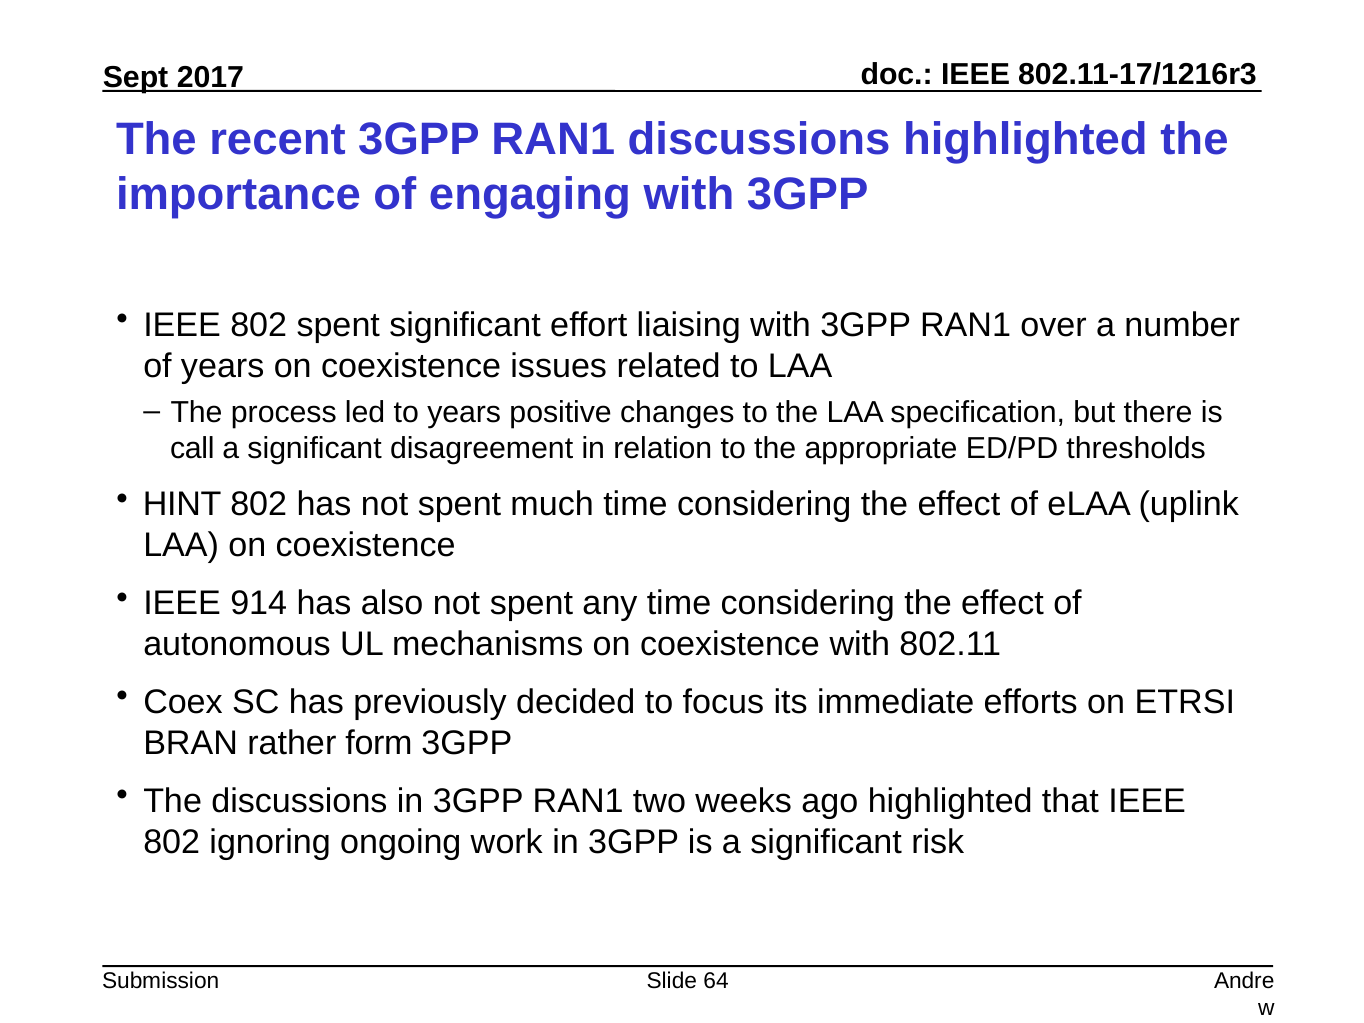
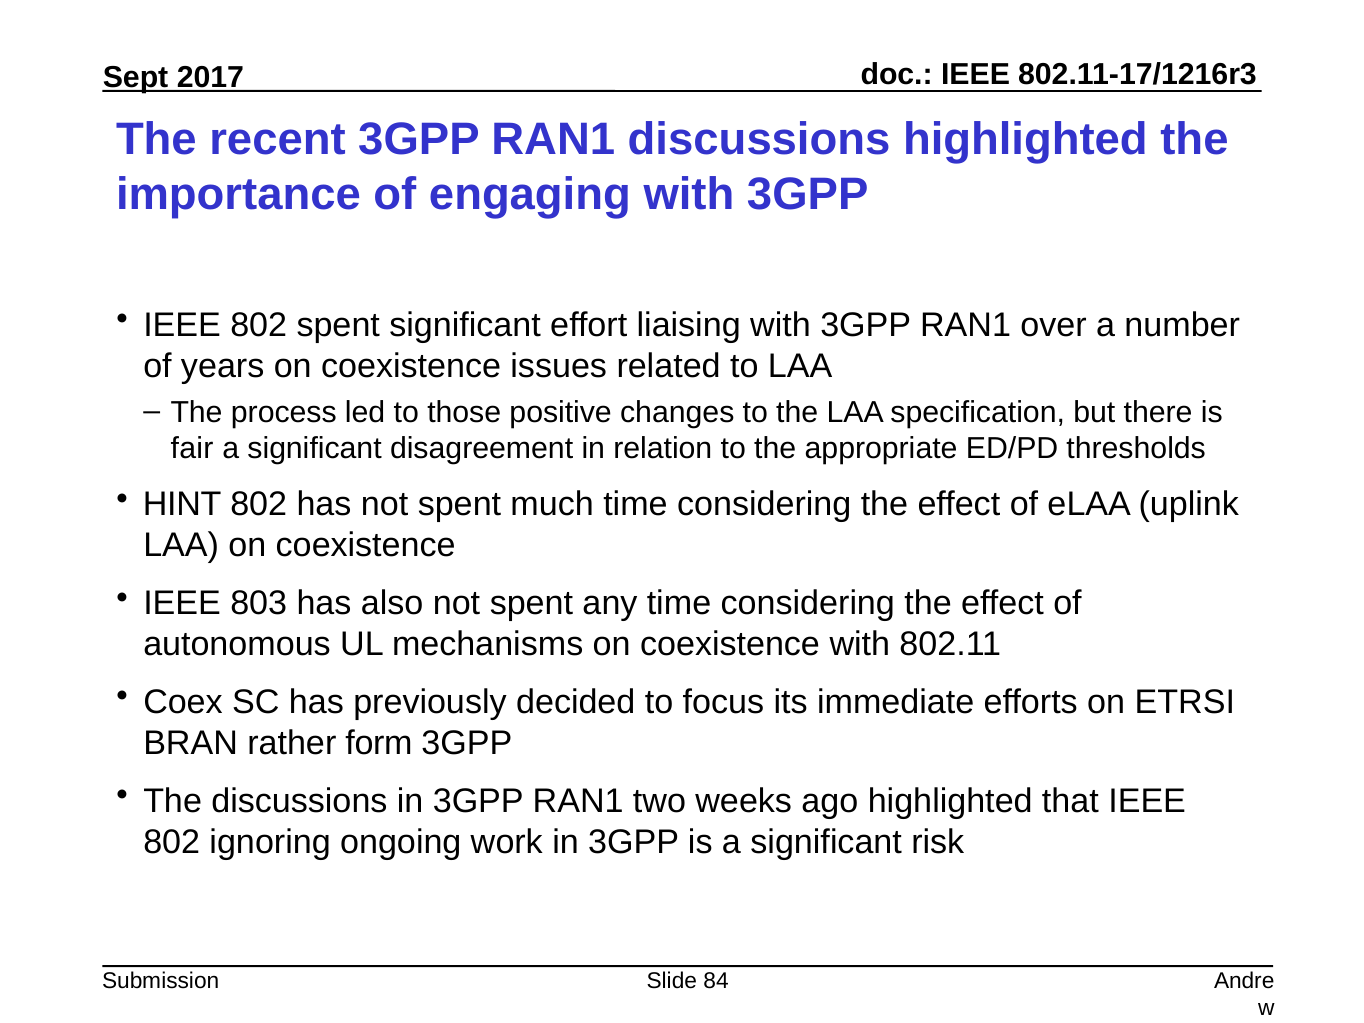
to years: years -> those (464, 412)
call: call -> fair (192, 448)
914: 914 -> 803 (259, 603)
64: 64 -> 84 (716, 981)
